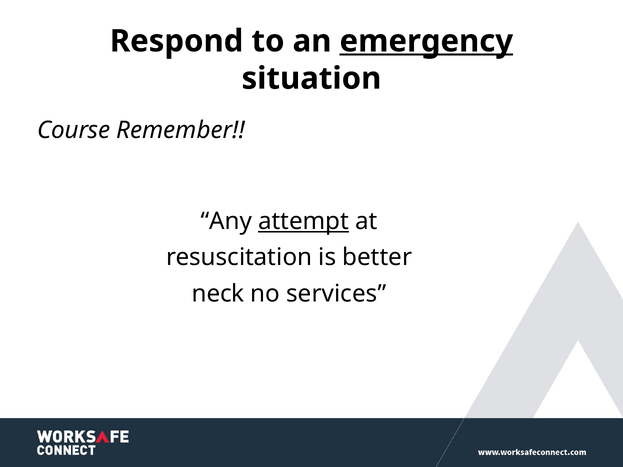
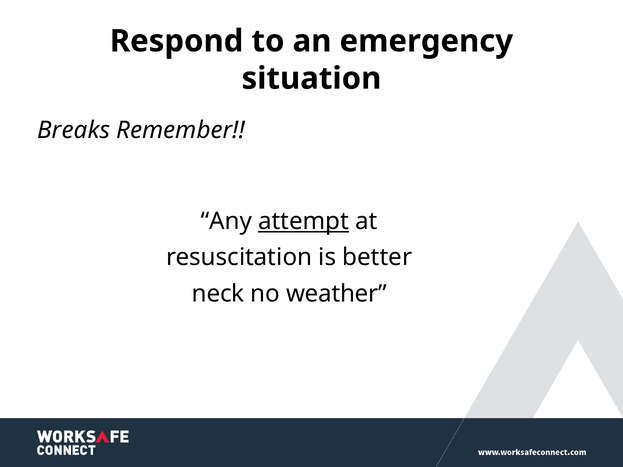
emergency underline: present -> none (426, 41)
Course: Course -> Breaks (74, 130)
services: services -> weather (336, 294)
